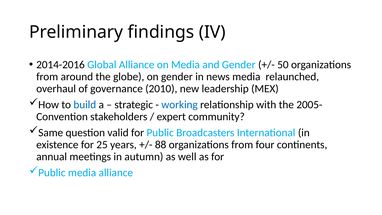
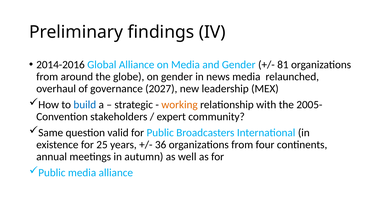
50: 50 -> 81 (283, 65)
2010: 2010 -> 2027 (161, 89)
working colour: blue -> orange (180, 105)
88: 88 -> 36 (161, 145)
